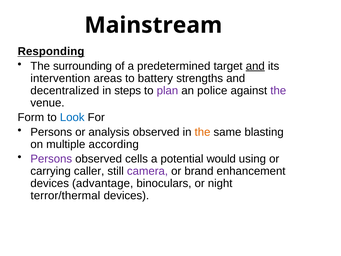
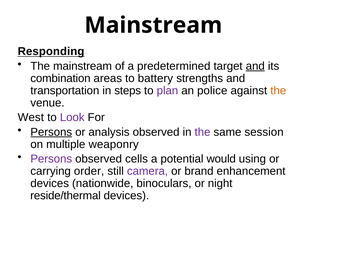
The surrounding: surrounding -> mainstream (83, 66)
intervention: intervention -> combination (60, 78)
decentralized: decentralized -> transportation (65, 91)
the colour: purple -> orange (278, 91)
Form: Form -> West (31, 117)
Look colour: blue -> purple (72, 117)
Persons underline: none -> present (51, 132)
the colour: orange -> purple (203, 132)
blasting: blasting -> session (264, 132)
according: according -> weaponry (114, 144)
caller: caller -> order (89, 171)
advantage: advantage -> nationwide (103, 183)
terror/thermal: terror/thermal -> reside/thermal (66, 195)
